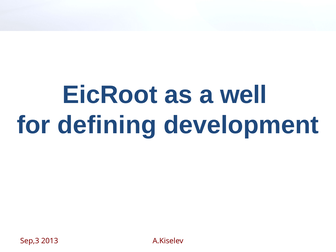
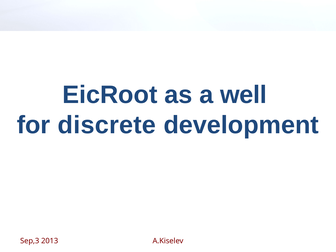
defining: defining -> discrete (107, 125)
